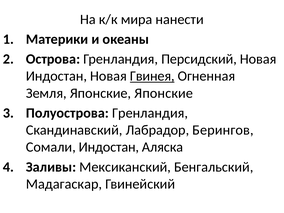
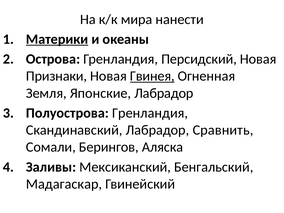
Материки underline: none -> present (57, 39)
Индостан: Индостан -> Признаки (56, 76)
Японские Японские: Японские -> Лабрадор (164, 93)
Берингов: Берингов -> Сравнить (223, 130)
Сомали Индостан: Индостан -> Берингов (109, 147)
